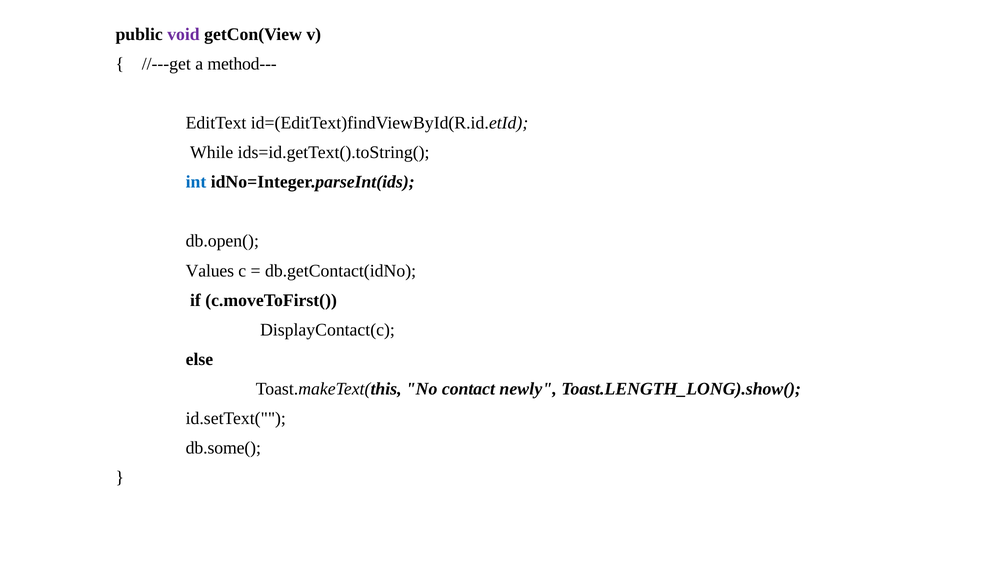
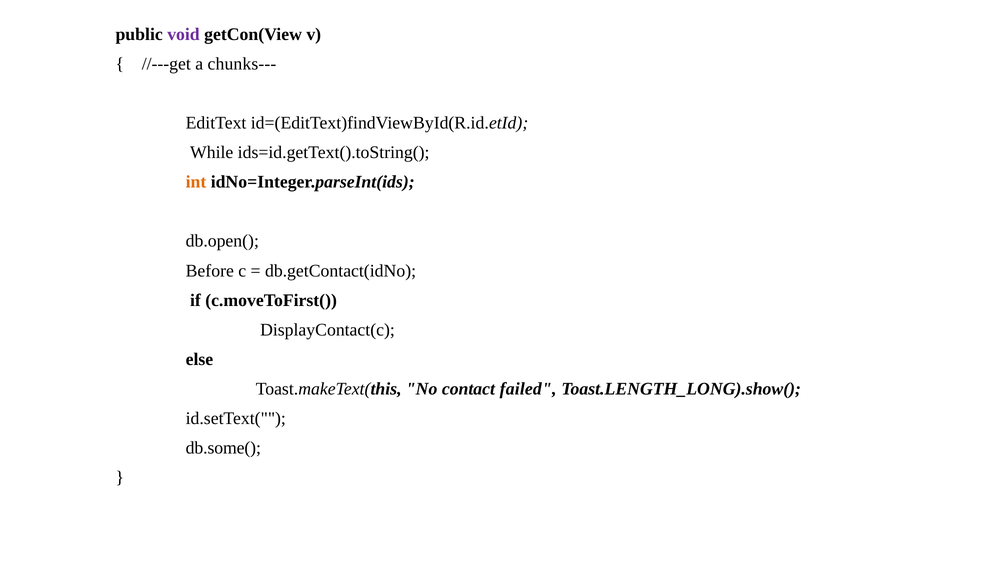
method---: method--- -> chunks--- (242, 64)
int colour: blue -> orange (196, 182)
Values: Values -> Before (210, 271)
newly: newly -> failed (528, 389)
